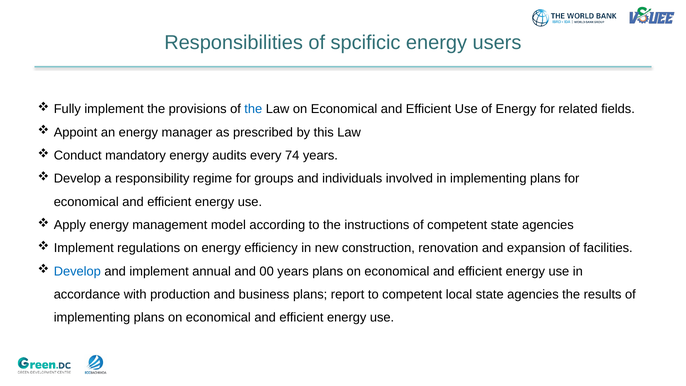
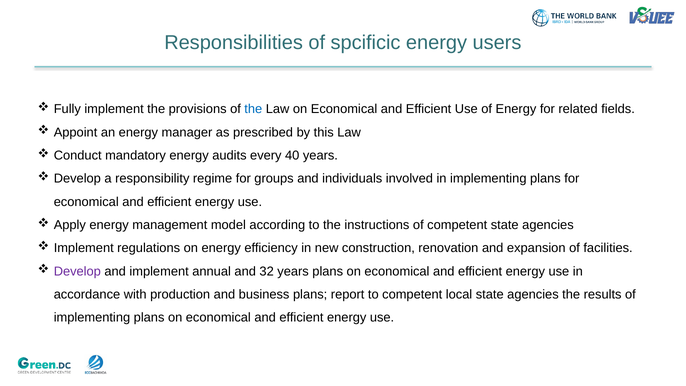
74: 74 -> 40 (292, 155)
Develop colour: blue -> purple (77, 271)
00: 00 -> 32 (267, 271)
